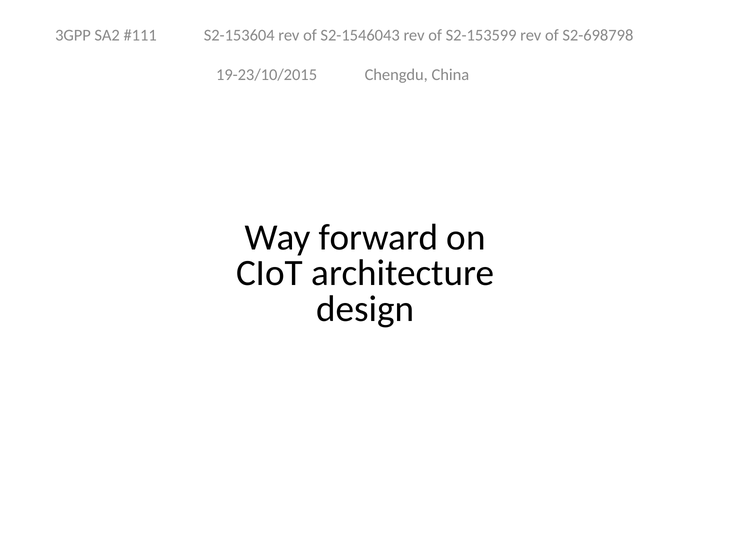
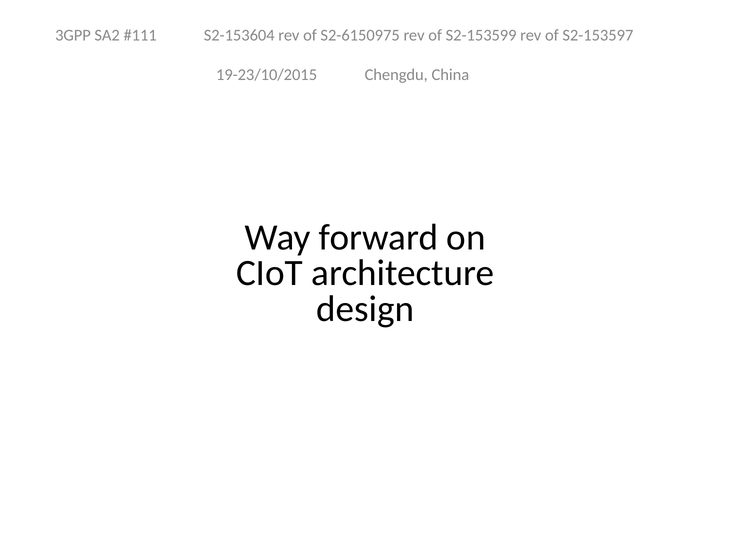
S2-1546043: S2-1546043 -> S2-6150975 (360, 35)
S2-698798: S2-698798 -> S2-153597 (598, 35)
